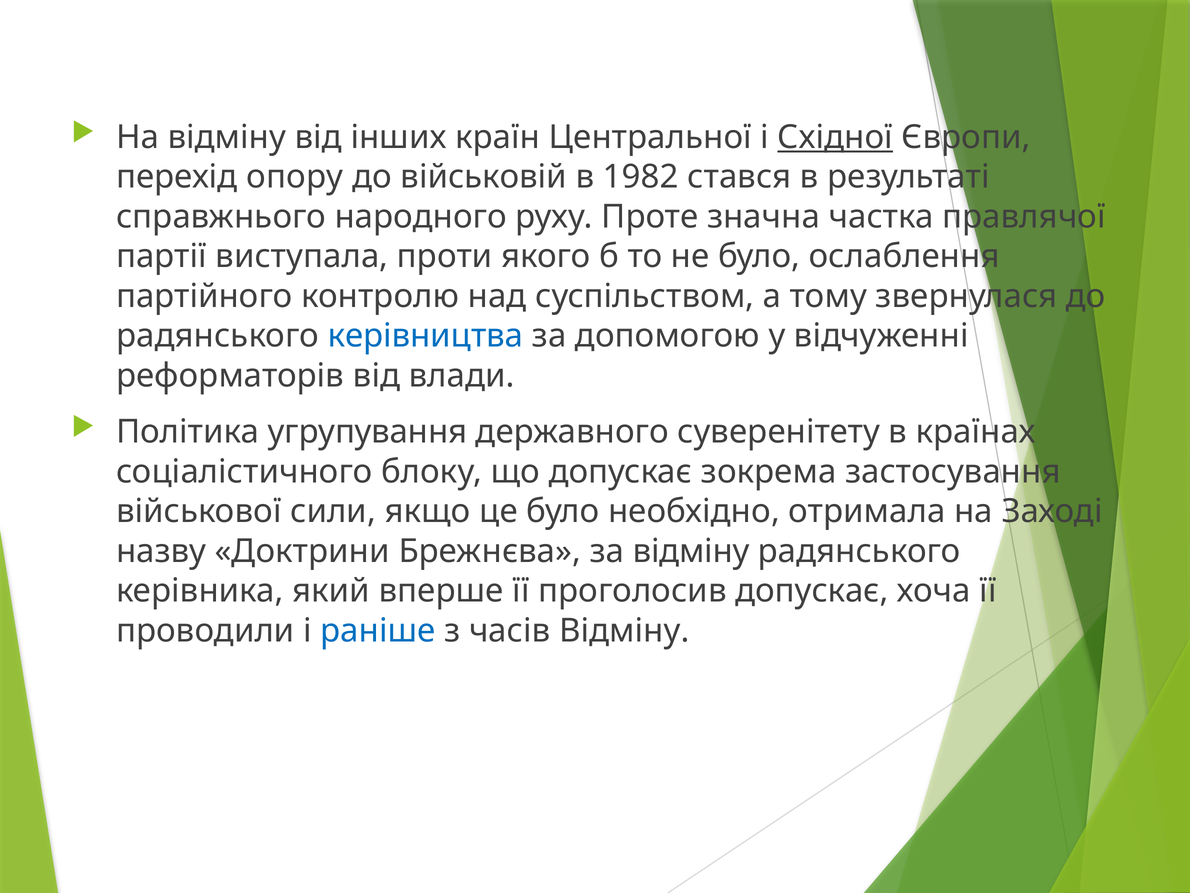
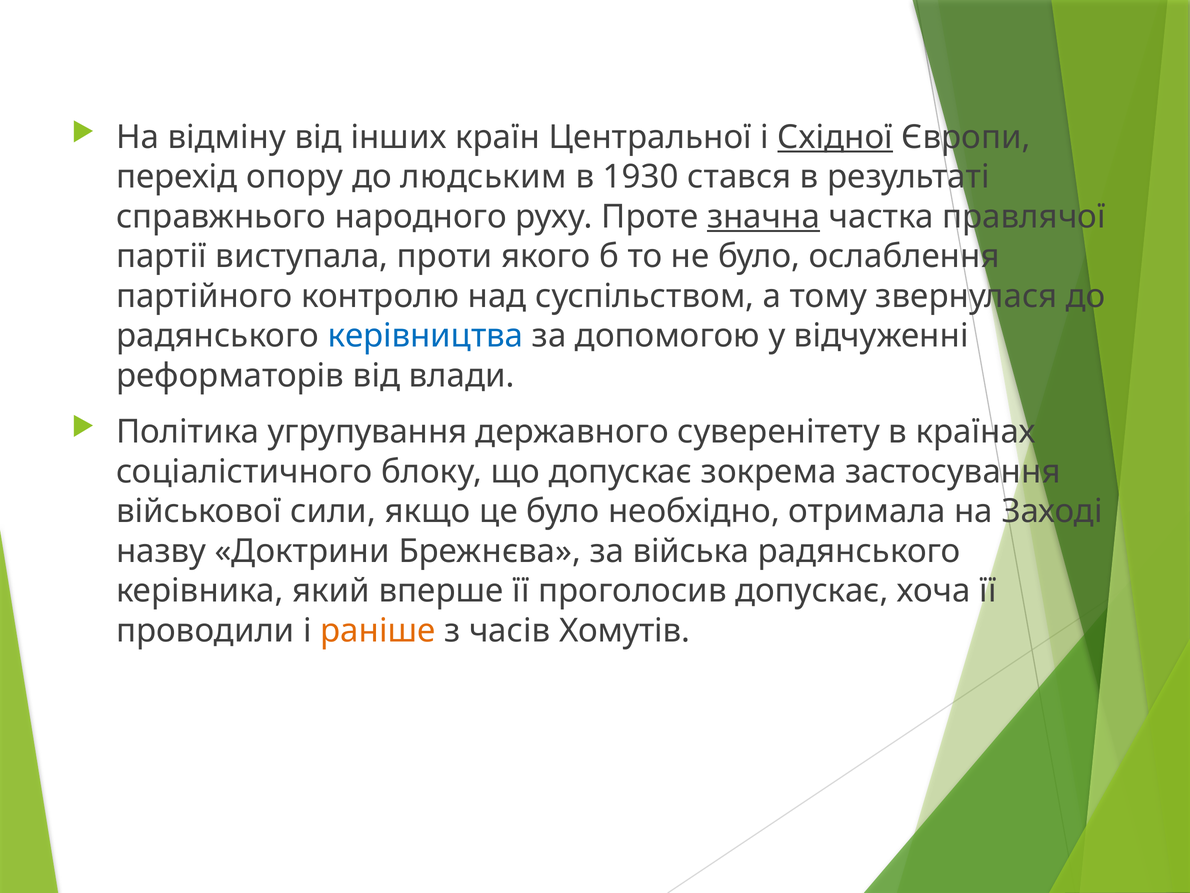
військовій: військовій -> людським (484, 177)
1982: 1982 -> 1930 (641, 177)
значна underline: none -> present (764, 216)
за відміну: відміну -> війська (691, 551)
раніше colour: blue -> orange (378, 630)
часів Відміну: Відміну -> Хомутів (624, 630)
